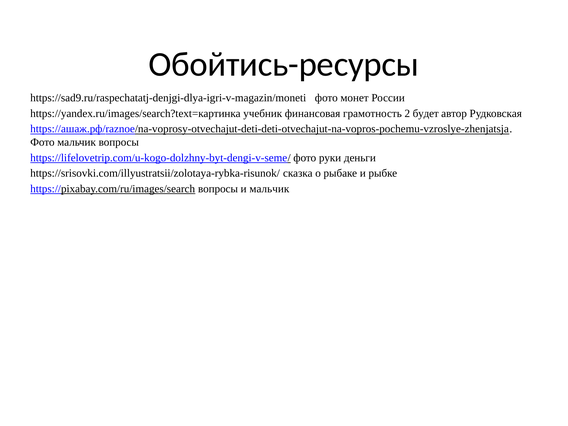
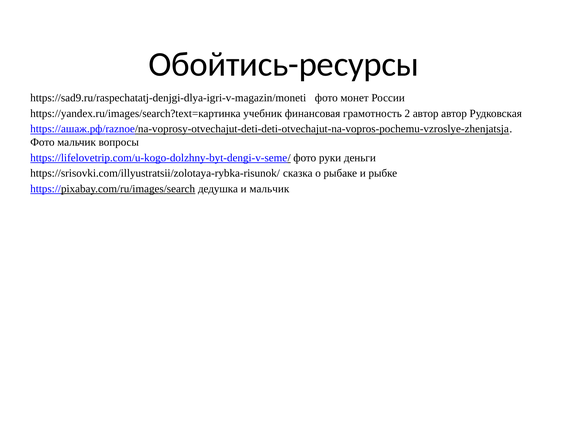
2 будет: будет -> автор (426, 114)
https://pixabay.com/ru/images/search вопросы: вопросы -> дедушка (218, 189)
